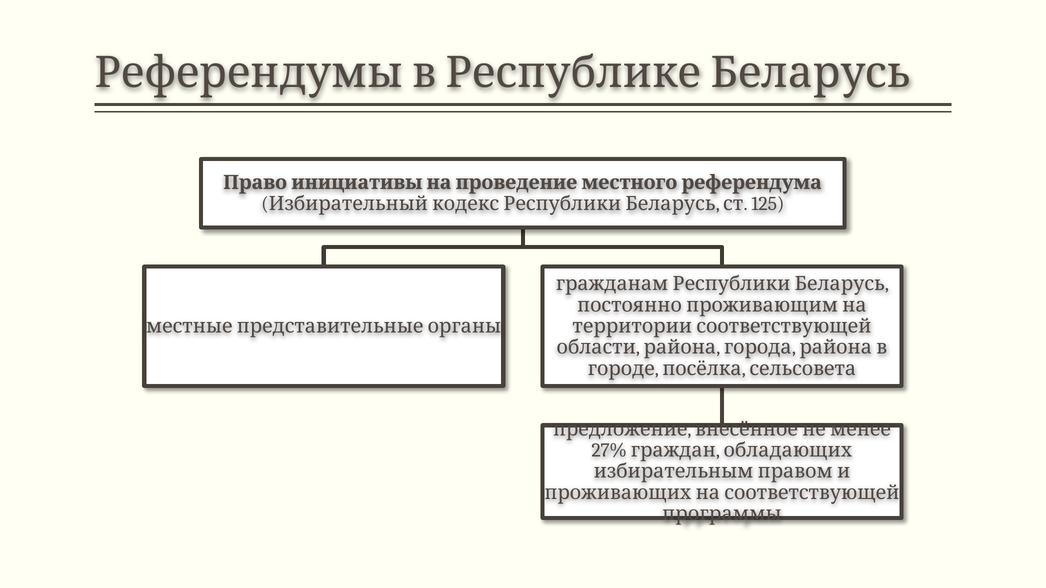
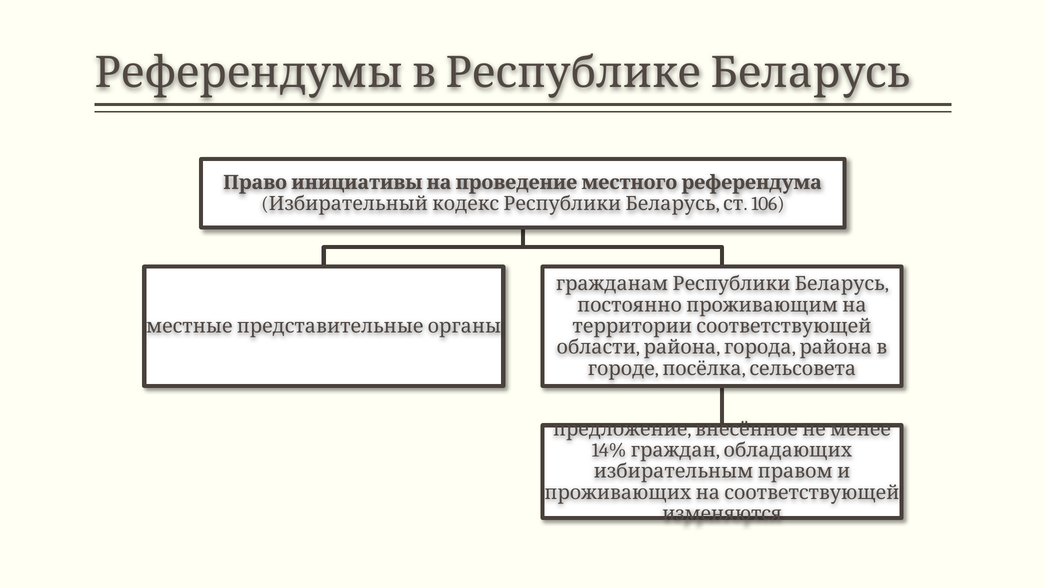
125: 125 -> 106 (768, 204)
27%: 27% -> 14% (609, 451)
программы: программы -> изменяются (722, 514)
